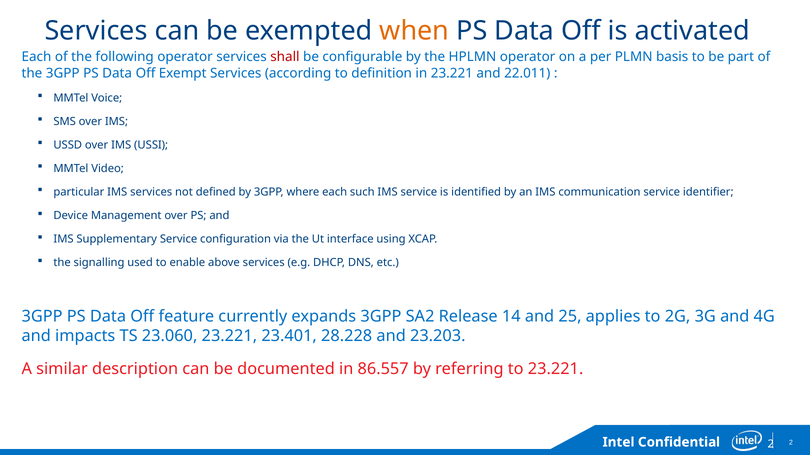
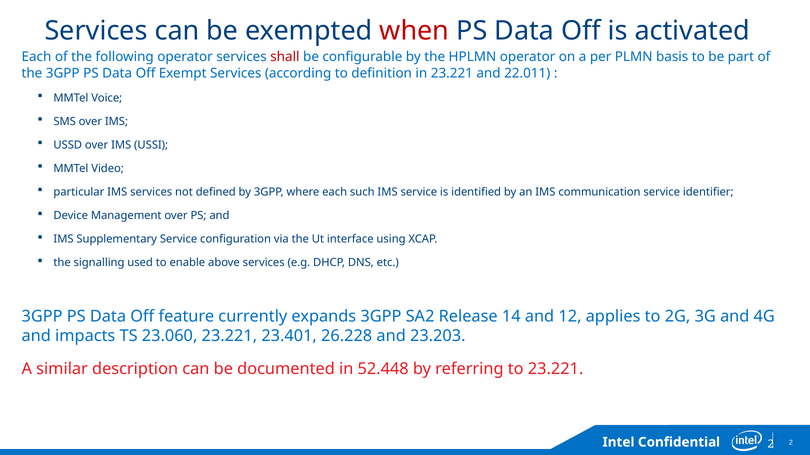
when colour: orange -> red (414, 31)
25: 25 -> 12 (570, 317)
28.228: 28.228 -> 26.228 (347, 337)
86.557: 86.557 -> 52.448 (383, 370)
